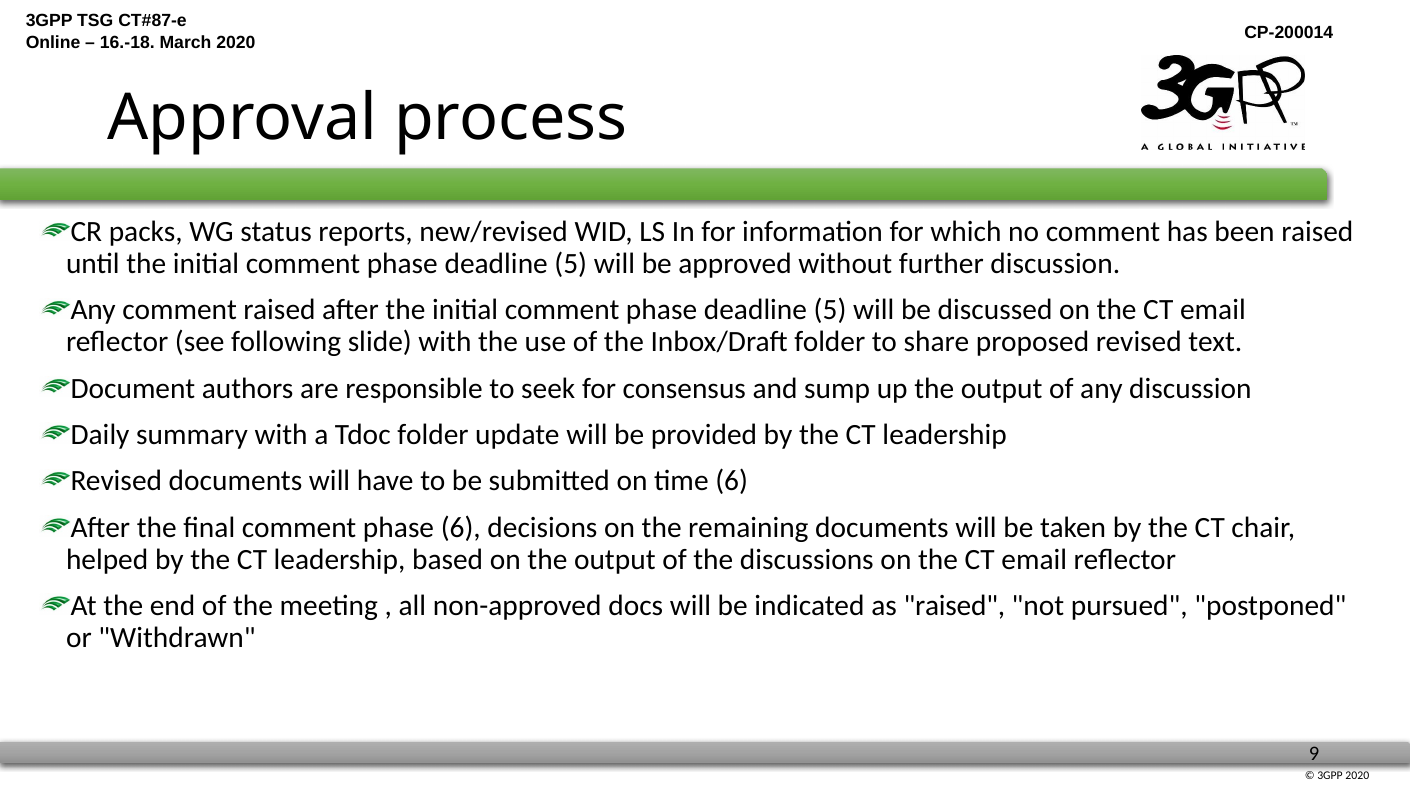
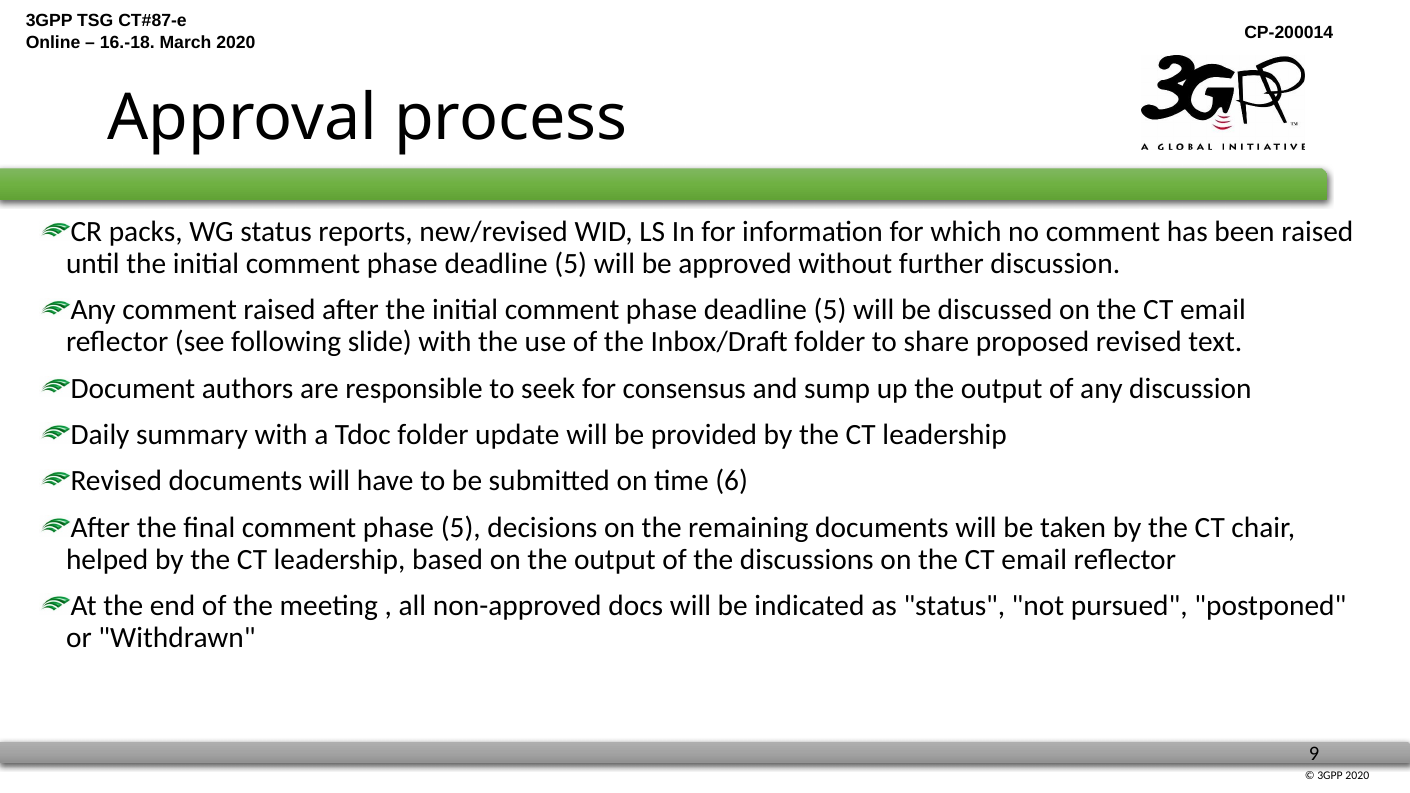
phase 6: 6 -> 5 (461, 528)
as raised: raised -> status (954, 606)
